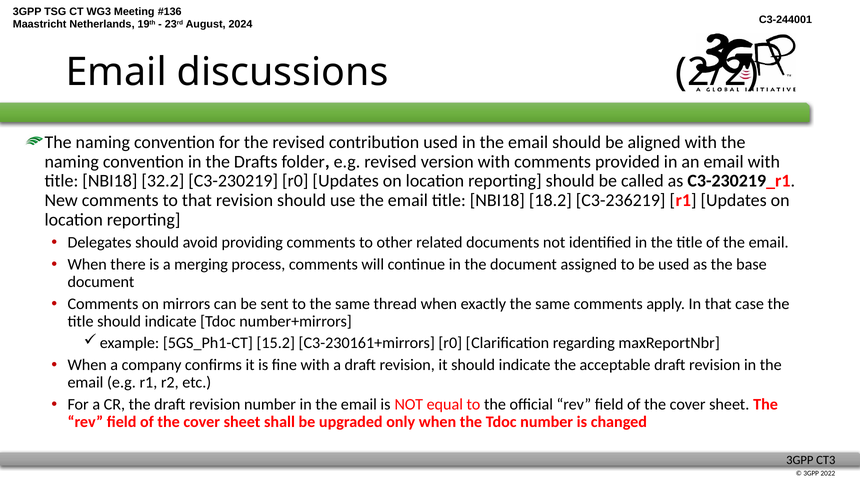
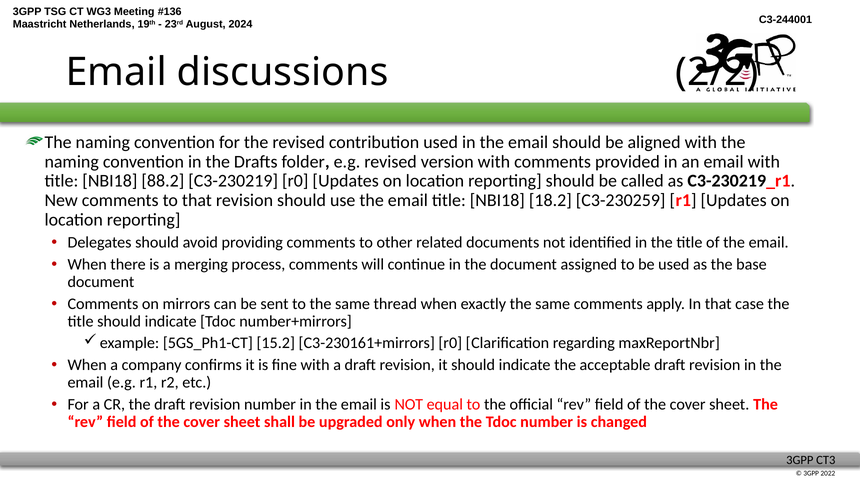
32.2: 32.2 -> 88.2 (163, 181)
C3-236219: C3-236219 -> C3-230259 (621, 200)
